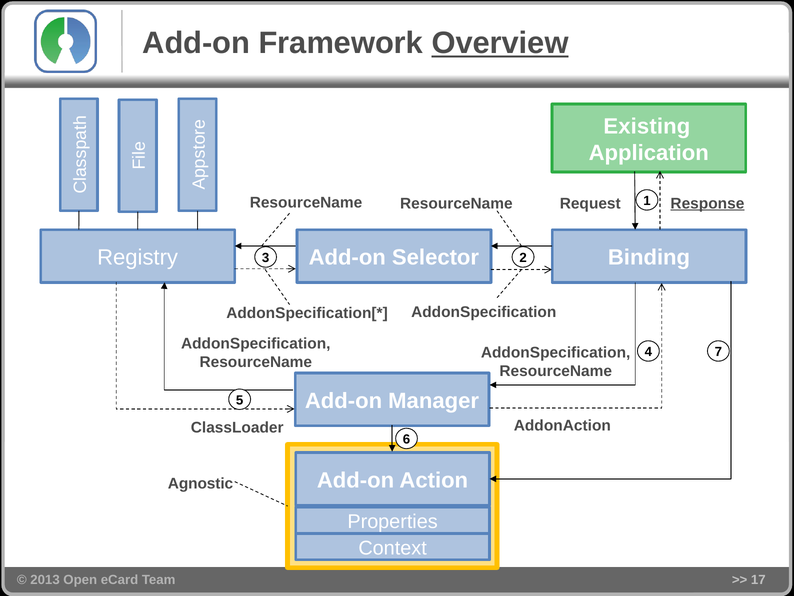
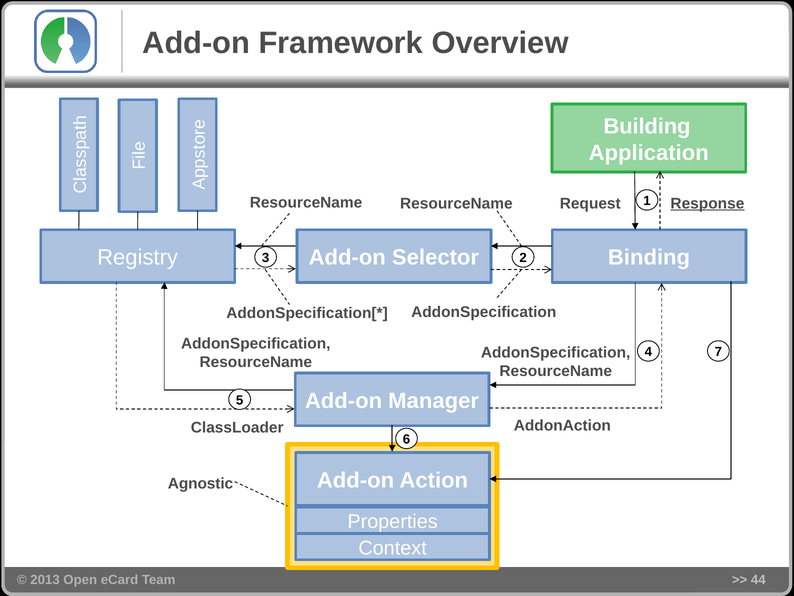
Overview underline: present -> none (500, 43)
Existing: Existing -> Building (647, 126)
17: 17 -> 44 (758, 579)
